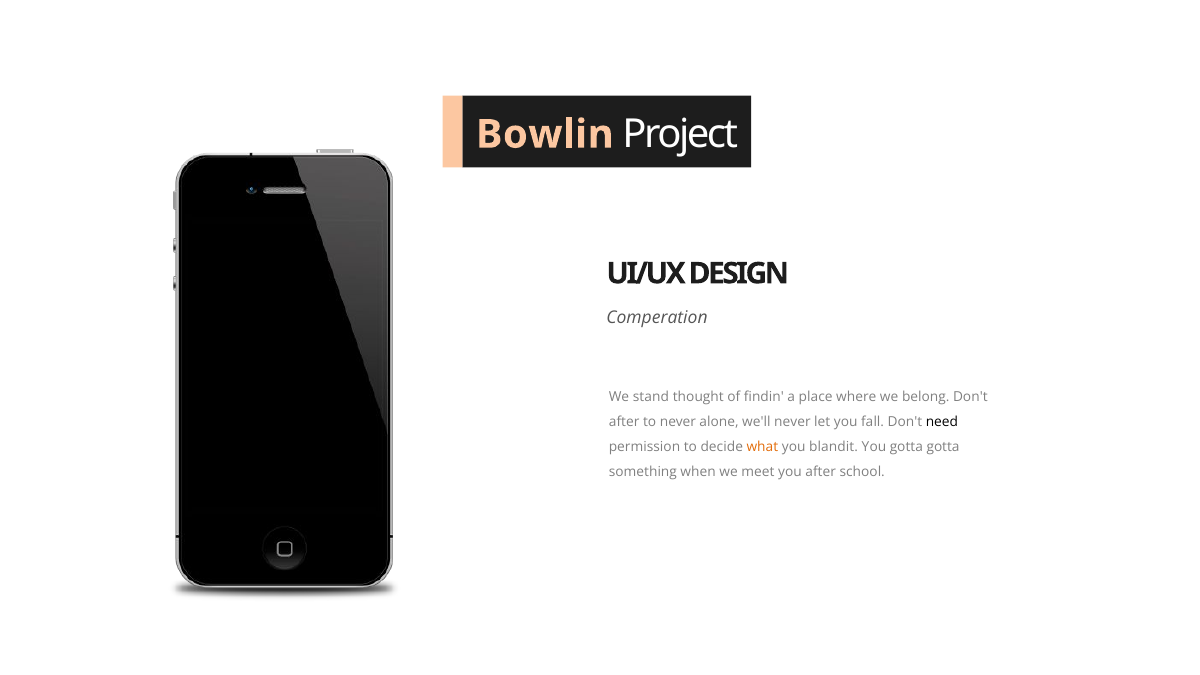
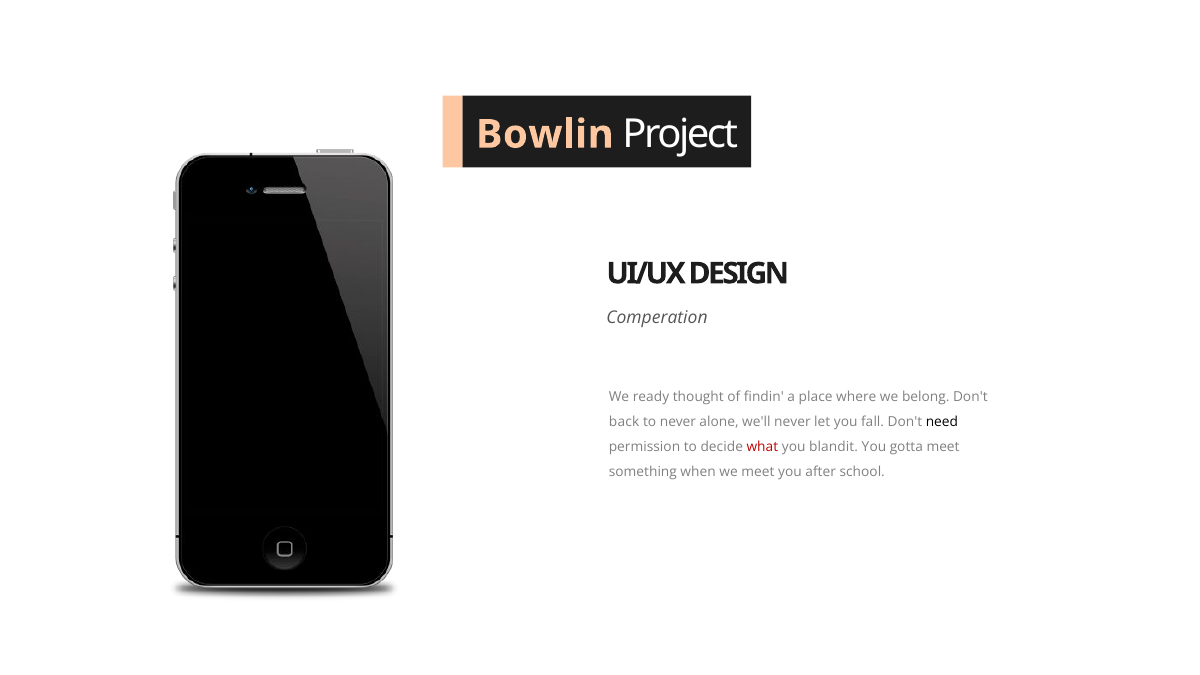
stand: stand -> ready (651, 397)
after: after -> back (624, 422)
what colour: orange -> red (762, 447)
gotta gotta: gotta -> meet (943, 447)
